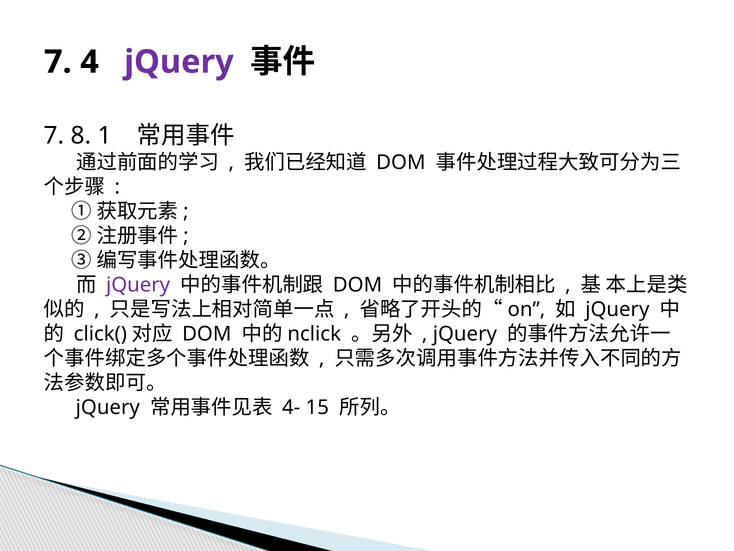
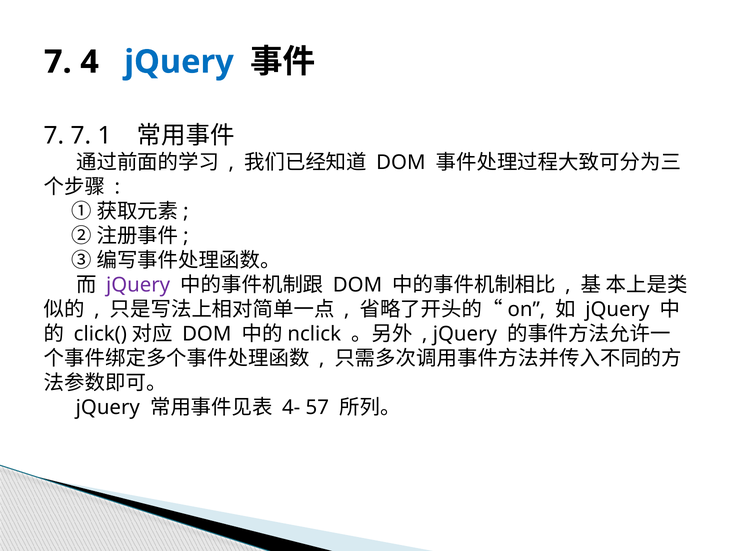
jQuery colour: purple -> blue (179, 62)
7 8: 8 -> 7 (81, 136)
15: 15 -> 57 (317, 407)
